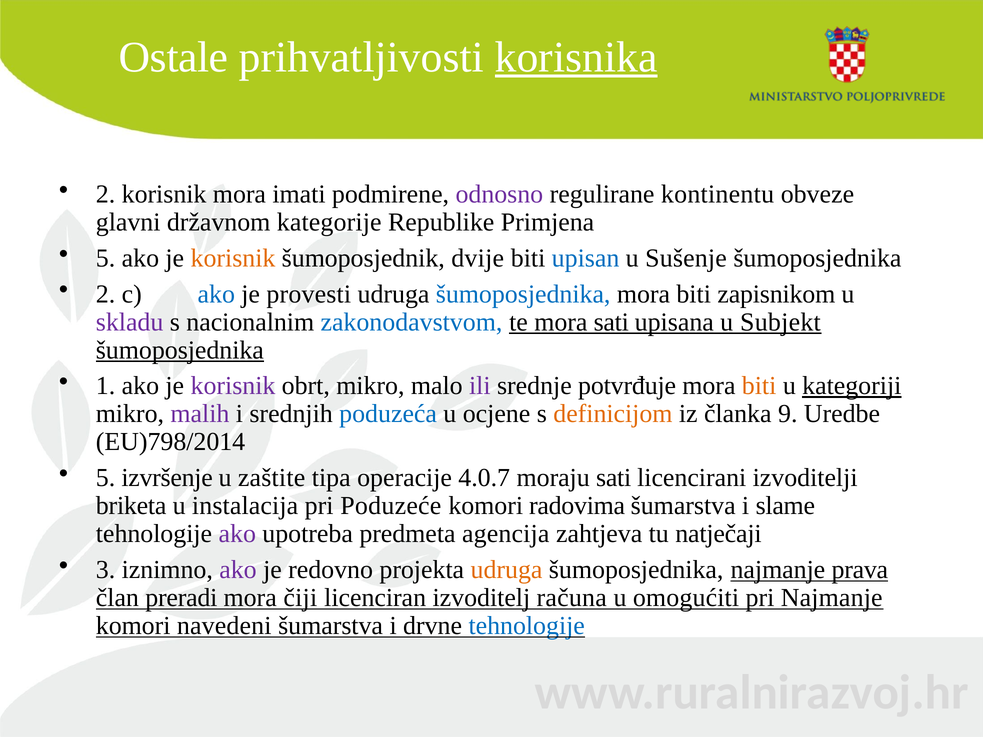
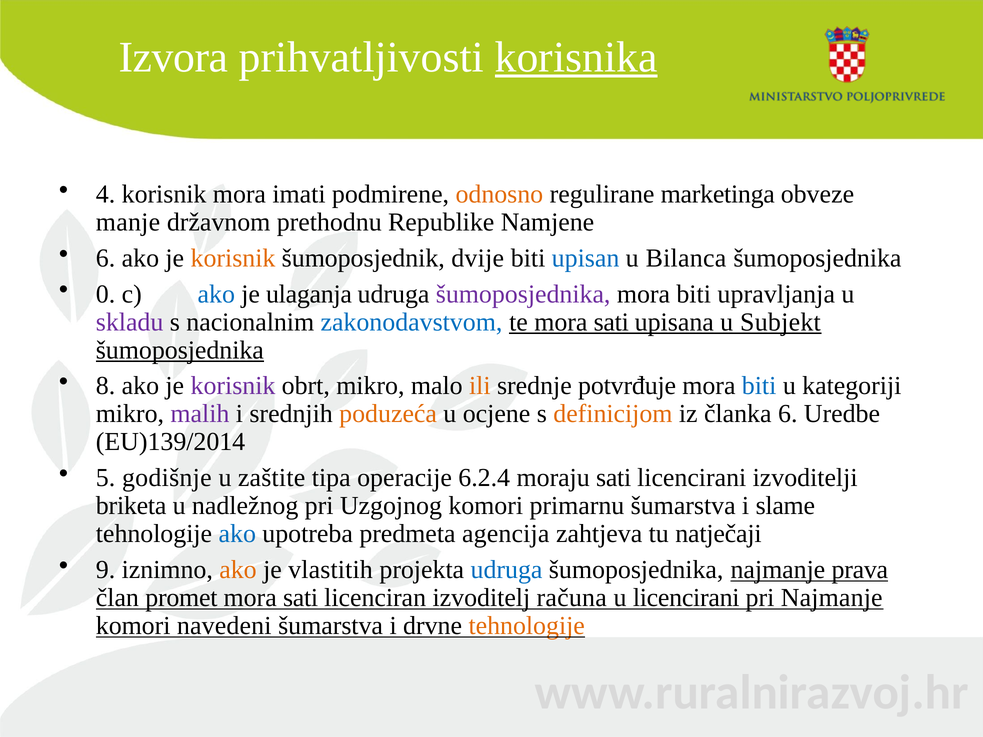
Ostale: Ostale -> Izvora (174, 57)
2: 2 -> 4 (106, 194)
odnosno colour: purple -> orange (499, 194)
kontinentu: kontinentu -> marketinga (718, 194)
glavni: glavni -> manje (128, 222)
kategorije: kategorije -> prethodnu (329, 222)
Primjena: Primjena -> Namjene (548, 222)
5: 5 -> 6 (106, 258)
Sušenje: Sušenje -> Bilanca (686, 258)
2: 2 -> 0 (106, 294)
provesti: provesti -> ulaganja (309, 294)
šumoposjednika colour: blue -> purple (523, 294)
zapisnikom: zapisnikom -> upravljanja (776, 294)
1: 1 -> 8 (106, 386)
ili colour: purple -> orange (480, 386)
biti colour: orange -> blue (759, 386)
kategoriji underline: present -> none (852, 386)
poduzeća colour: blue -> orange (388, 414)
članka 9: 9 -> 6 (788, 414)
EU)798/2014: EU)798/2014 -> EU)139/2014 (171, 442)
izvršenje: izvršenje -> godišnje (167, 478)
4.0.7: 4.0.7 -> 6.2.4 (484, 478)
instalacija: instalacija -> nadležnog (245, 506)
Poduzeće: Poduzeće -> Uzgojnog (391, 506)
radovima: radovima -> primarnu (577, 506)
ako colour: purple -> blue (237, 534)
3: 3 -> 9 (106, 570)
ako colour: purple -> orange (238, 570)
redovno: redovno -> vlastitih (330, 570)
udruga colour: orange -> blue (507, 570)
preradi: preradi -> promet (181, 598)
čiji: čiji -> sati (301, 598)
u omogućiti: omogućiti -> licencirani (686, 598)
tehnologije colour: blue -> orange (527, 626)
